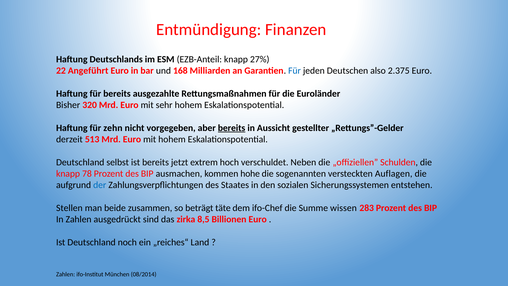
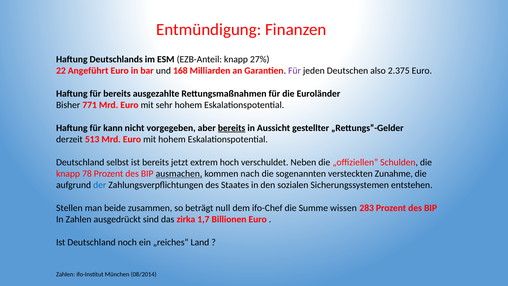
Für colour: blue -> purple (295, 71)
320: 320 -> 771 (90, 105)
zehn: zehn -> kann (113, 128)
ausmachen underline: none -> present (179, 174)
hohe: hohe -> nach (250, 174)
Auflagen: Auflagen -> Zunahme (394, 174)
täte: täte -> null (223, 208)
8,5: 8,5 -> 1,7 (203, 219)
